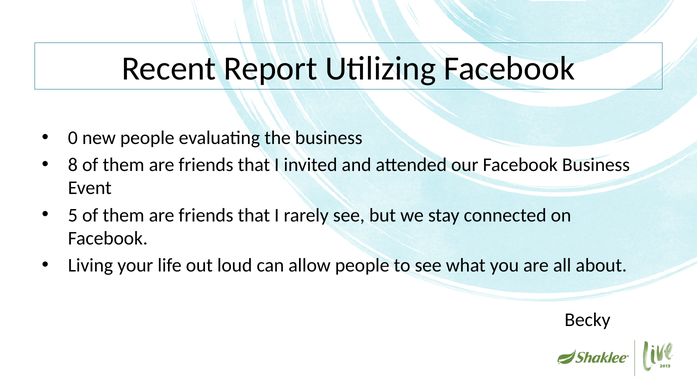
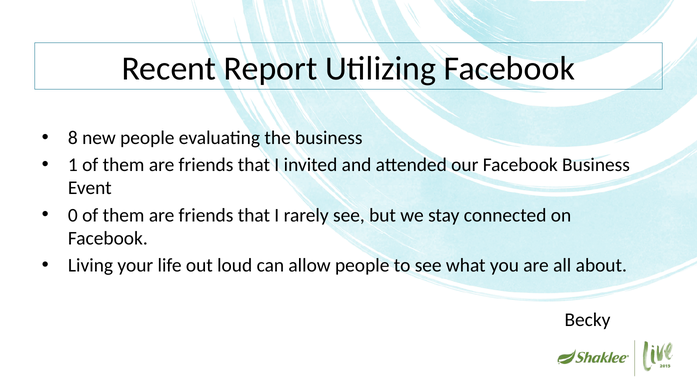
0: 0 -> 8 (73, 138)
8: 8 -> 1 (73, 165)
5: 5 -> 0 (73, 215)
